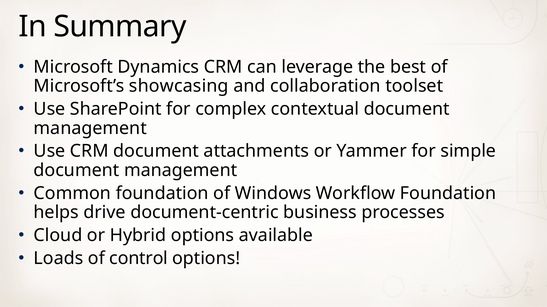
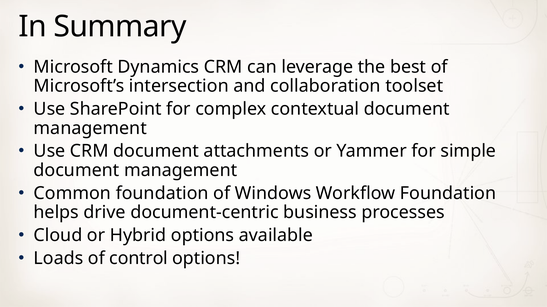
showcasing: showcasing -> intersection (179, 86)
